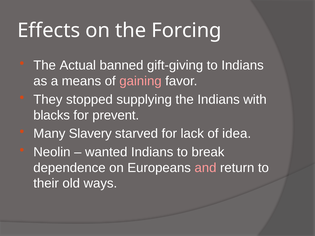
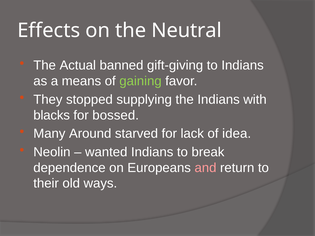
Forcing: Forcing -> Neutral (187, 31)
gaining colour: pink -> light green (141, 81)
prevent: prevent -> bossed (116, 115)
Slavery: Slavery -> Around (90, 134)
